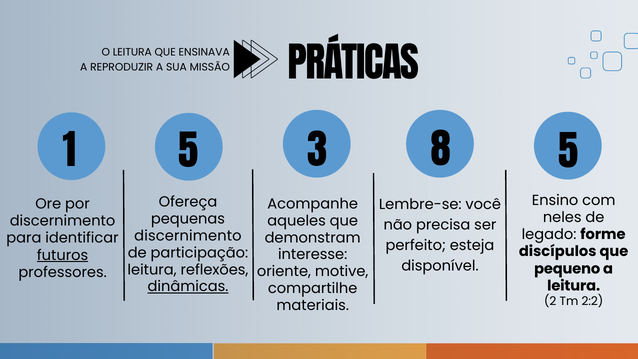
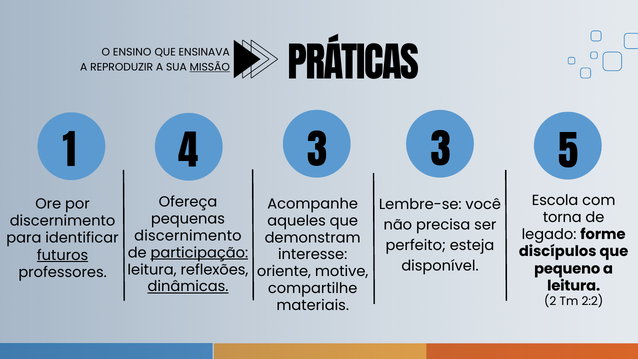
O LEITURA: LEITURA -> ENSINO (132, 52)
MISSÃO underline: none -> present (210, 67)
1 5: 5 -> 4 (188, 153)
3 8: 8 -> 3 (441, 152)
Ensino: Ensino -> Escola (555, 200)
neles: neles -> torna (562, 217)
participação underline: none -> present (199, 253)
